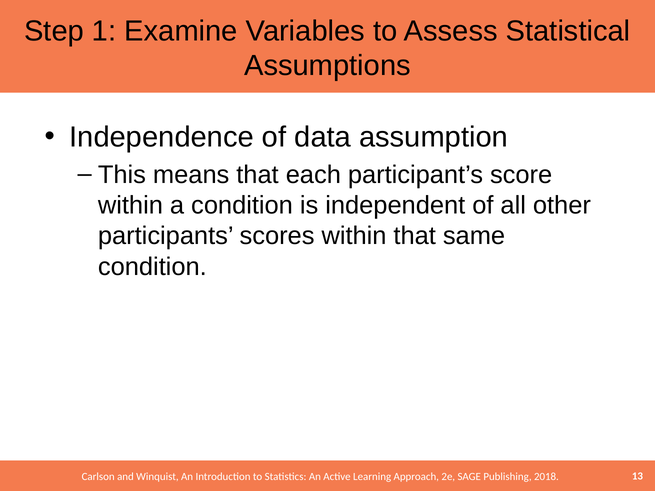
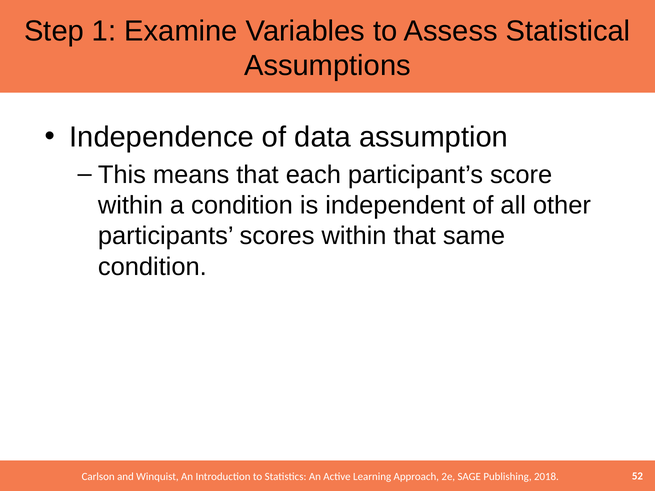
13: 13 -> 52 (637, 477)
